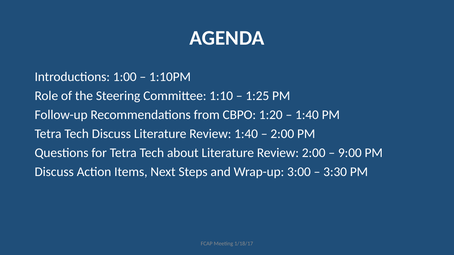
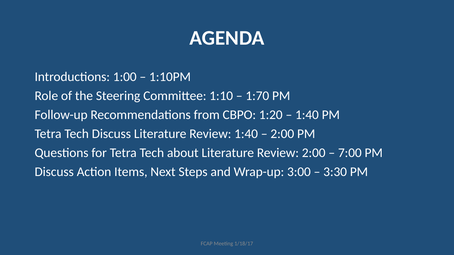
1:25: 1:25 -> 1:70 (257, 96)
9:00: 9:00 -> 7:00 (350, 153)
